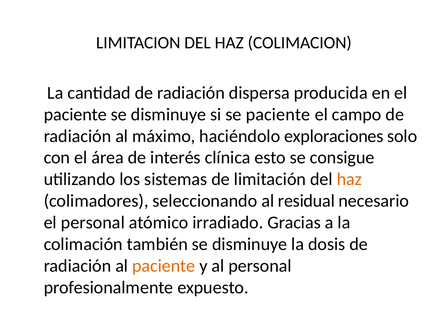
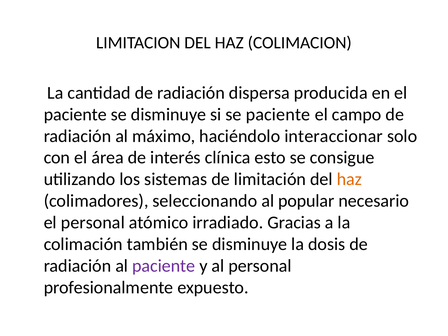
exploraciones: exploraciones -> interaccionar (334, 136)
residual: residual -> popular (306, 201)
paciente colour: orange -> purple (164, 266)
